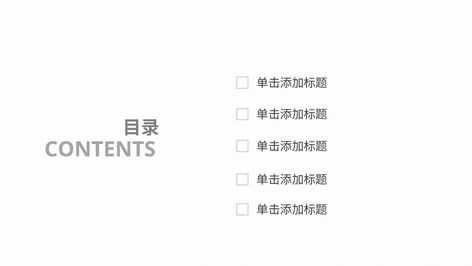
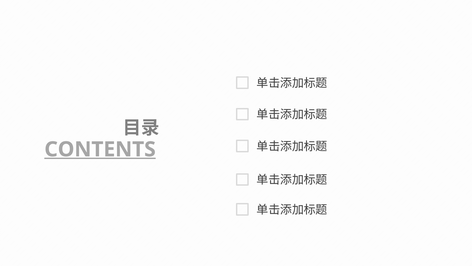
CONTENTS underline: none -> present (100, 149)
